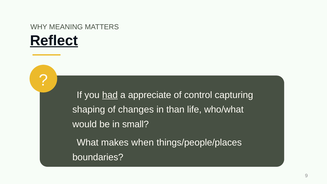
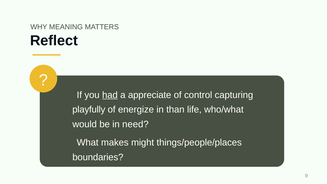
Reflect underline: present -> none (54, 41)
shaping: shaping -> playfully (89, 110)
changes: changes -> energize (136, 110)
small: small -> need (135, 124)
when: when -> might (143, 143)
